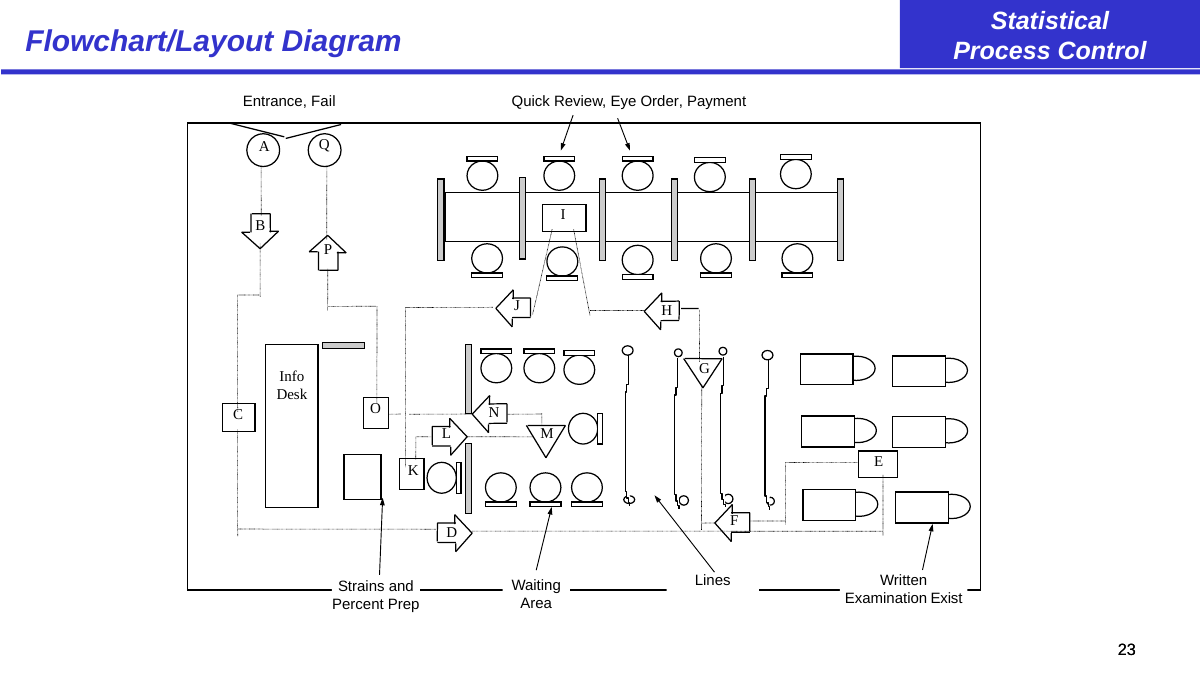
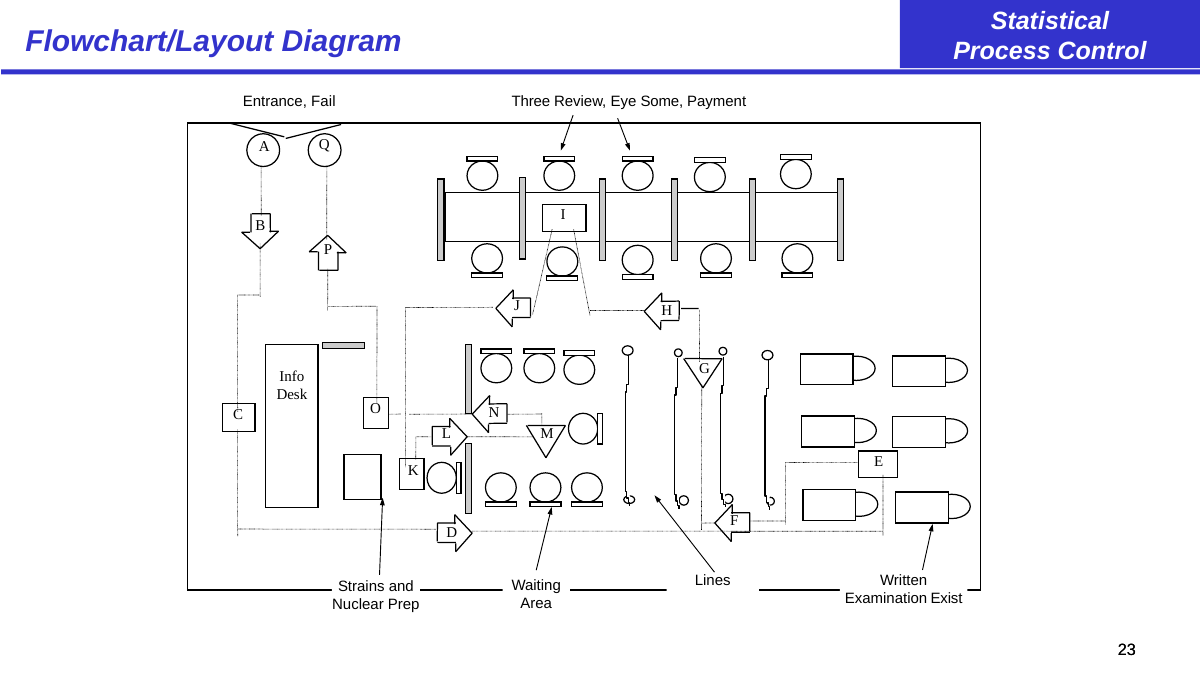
Quick: Quick -> Three (531, 102)
Order: Order -> Some (662, 102)
Percent: Percent -> Nuclear (358, 604)
